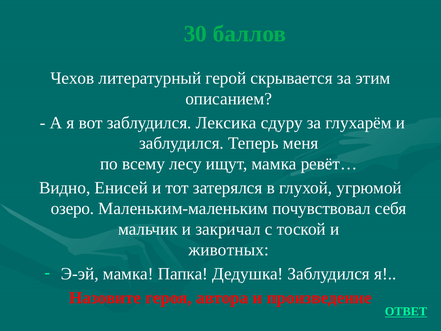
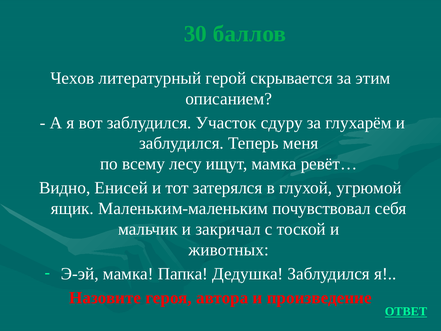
Лексика: Лексика -> Участок (226, 123)
озеро: озеро -> ящик (72, 208)
